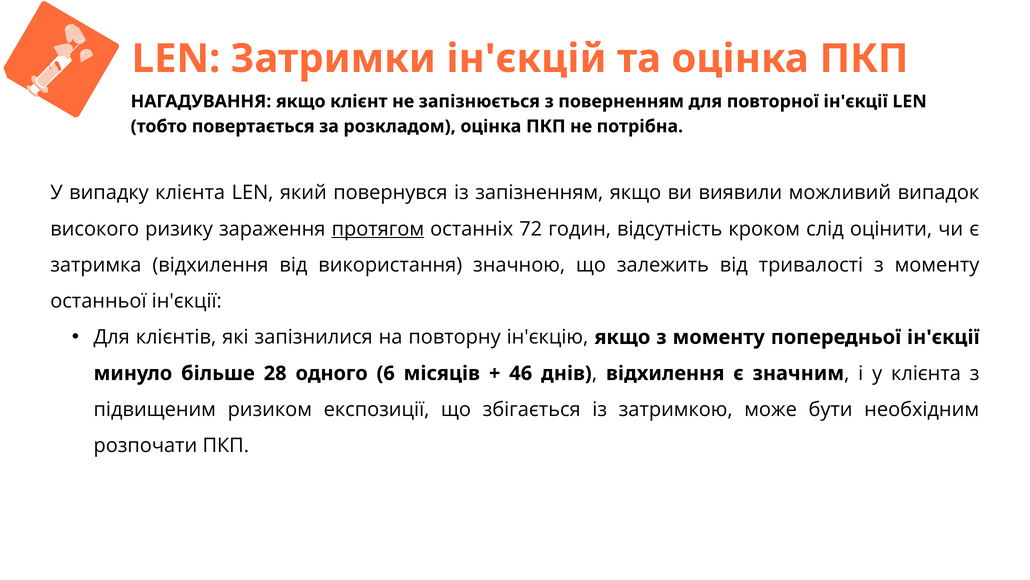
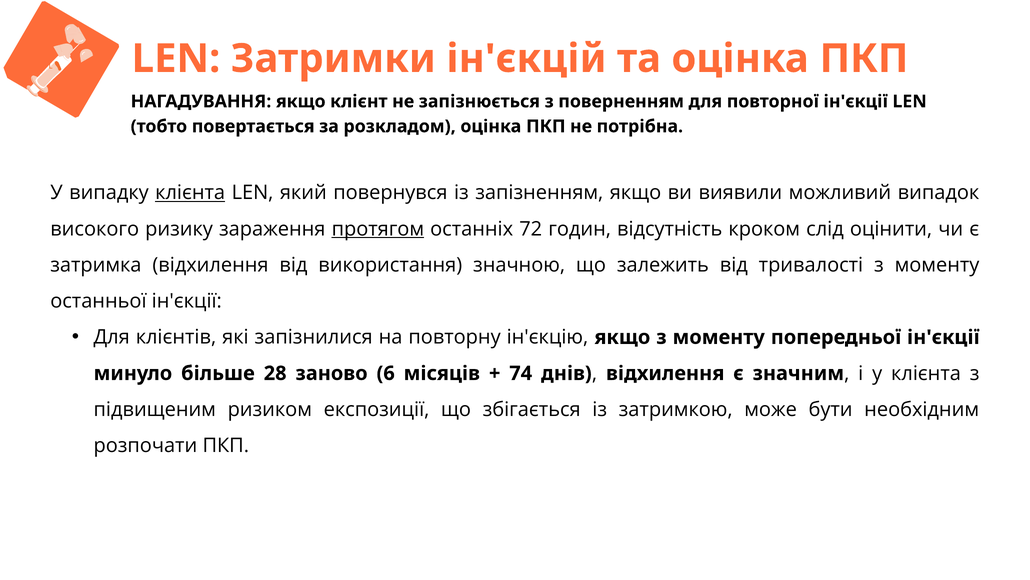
клієнта underline: none -> present (190, 193)
одного: одного -> заново (332, 373)
46: 46 -> 74 (521, 373)
